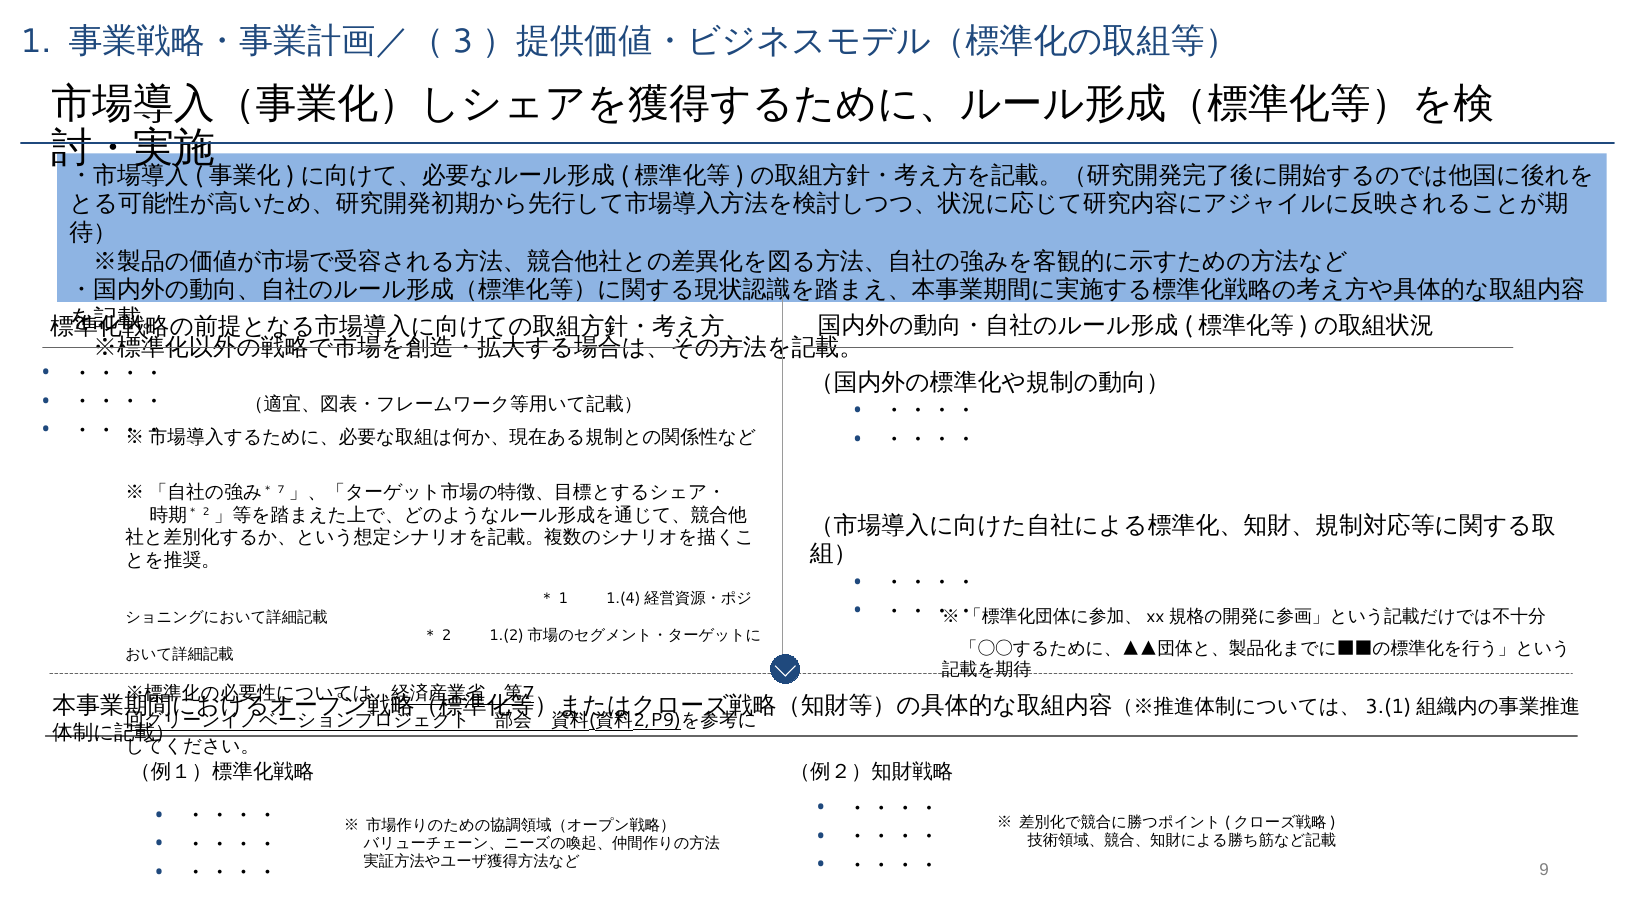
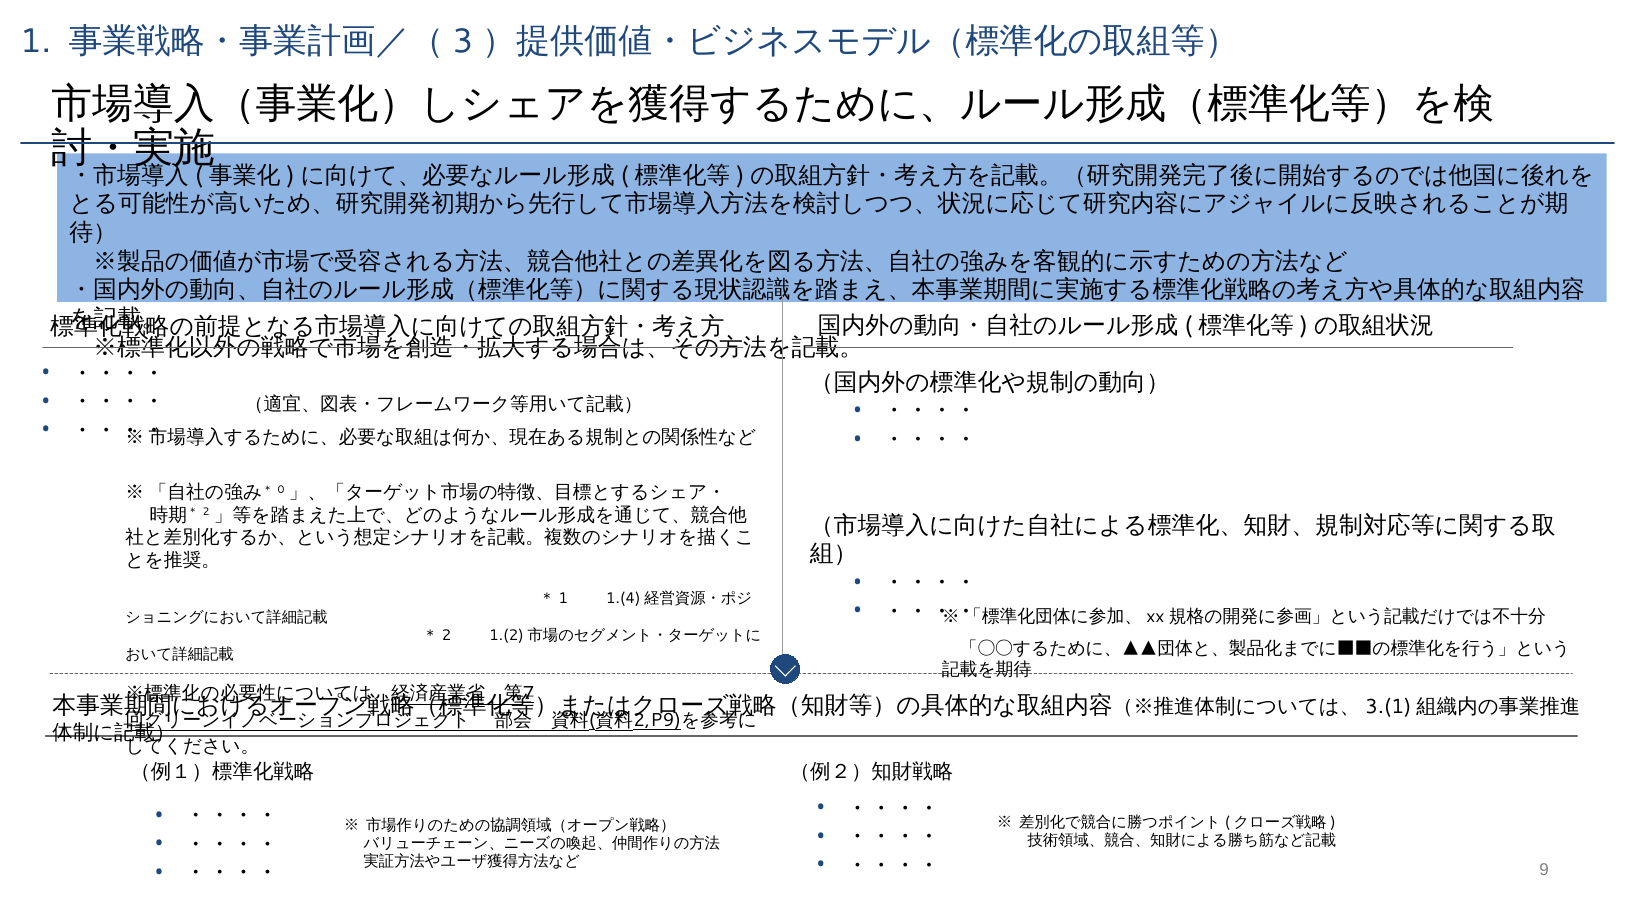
7: 7 -> 0 (281, 490)
